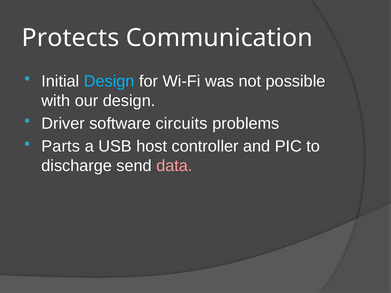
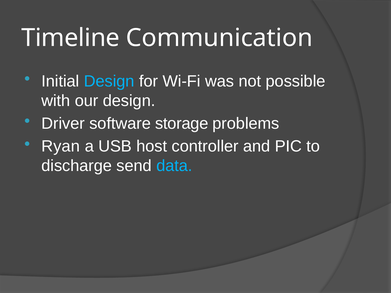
Protects: Protects -> Timeline (71, 38)
circuits: circuits -> storage (182, 124)
Parts: Parts -> Ryan (61, 146)
data colour: pink -> light blue (174, 166)
